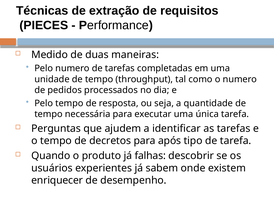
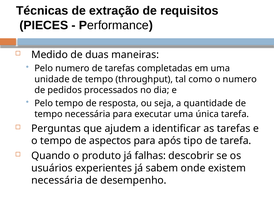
decretos: decretos -> aspectos (110, 141)
enriquecer: enriquecer -> necessária (57, 181)
